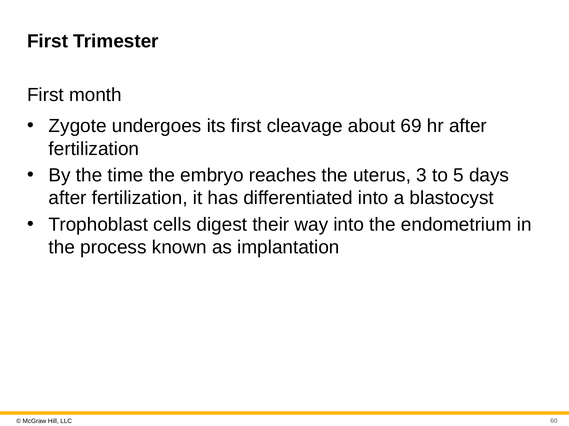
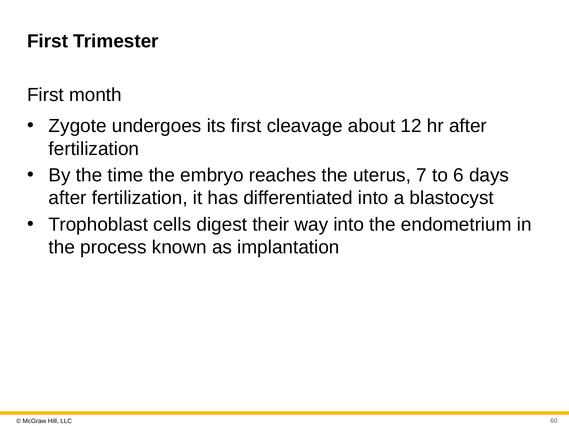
69: 69 -> 12 (411, 126)
3: 3 -> 7 (422, 176)
5: 5 -> 6 (458, 176)
